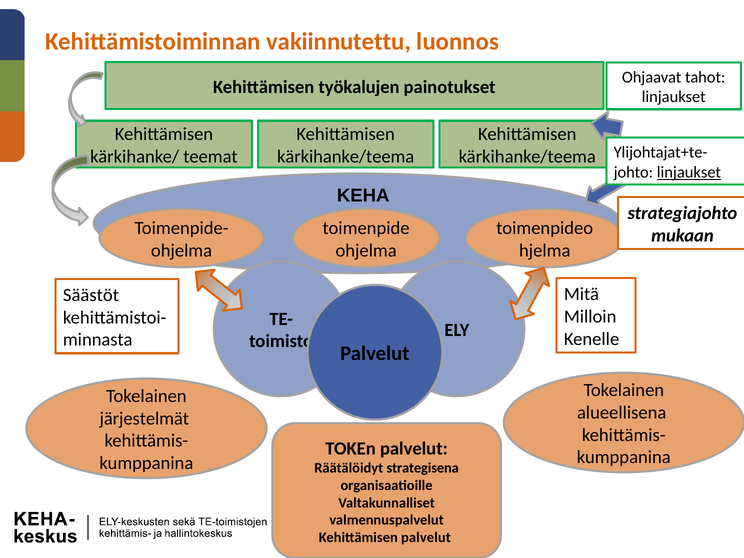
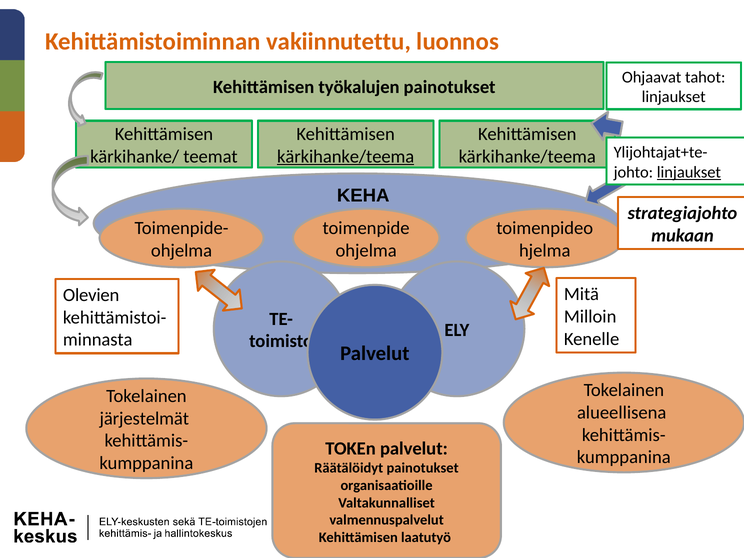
kärkihanke/teema underline: none -> present (346, 157)
Säästöt: Säästöt -> Olevien (91, 295)
Räätälöidyt strategisena: strategisena -> painotukset (423, 468)
Kehittämisen palvelut: palvelut -> laatutyö (426, 537)
